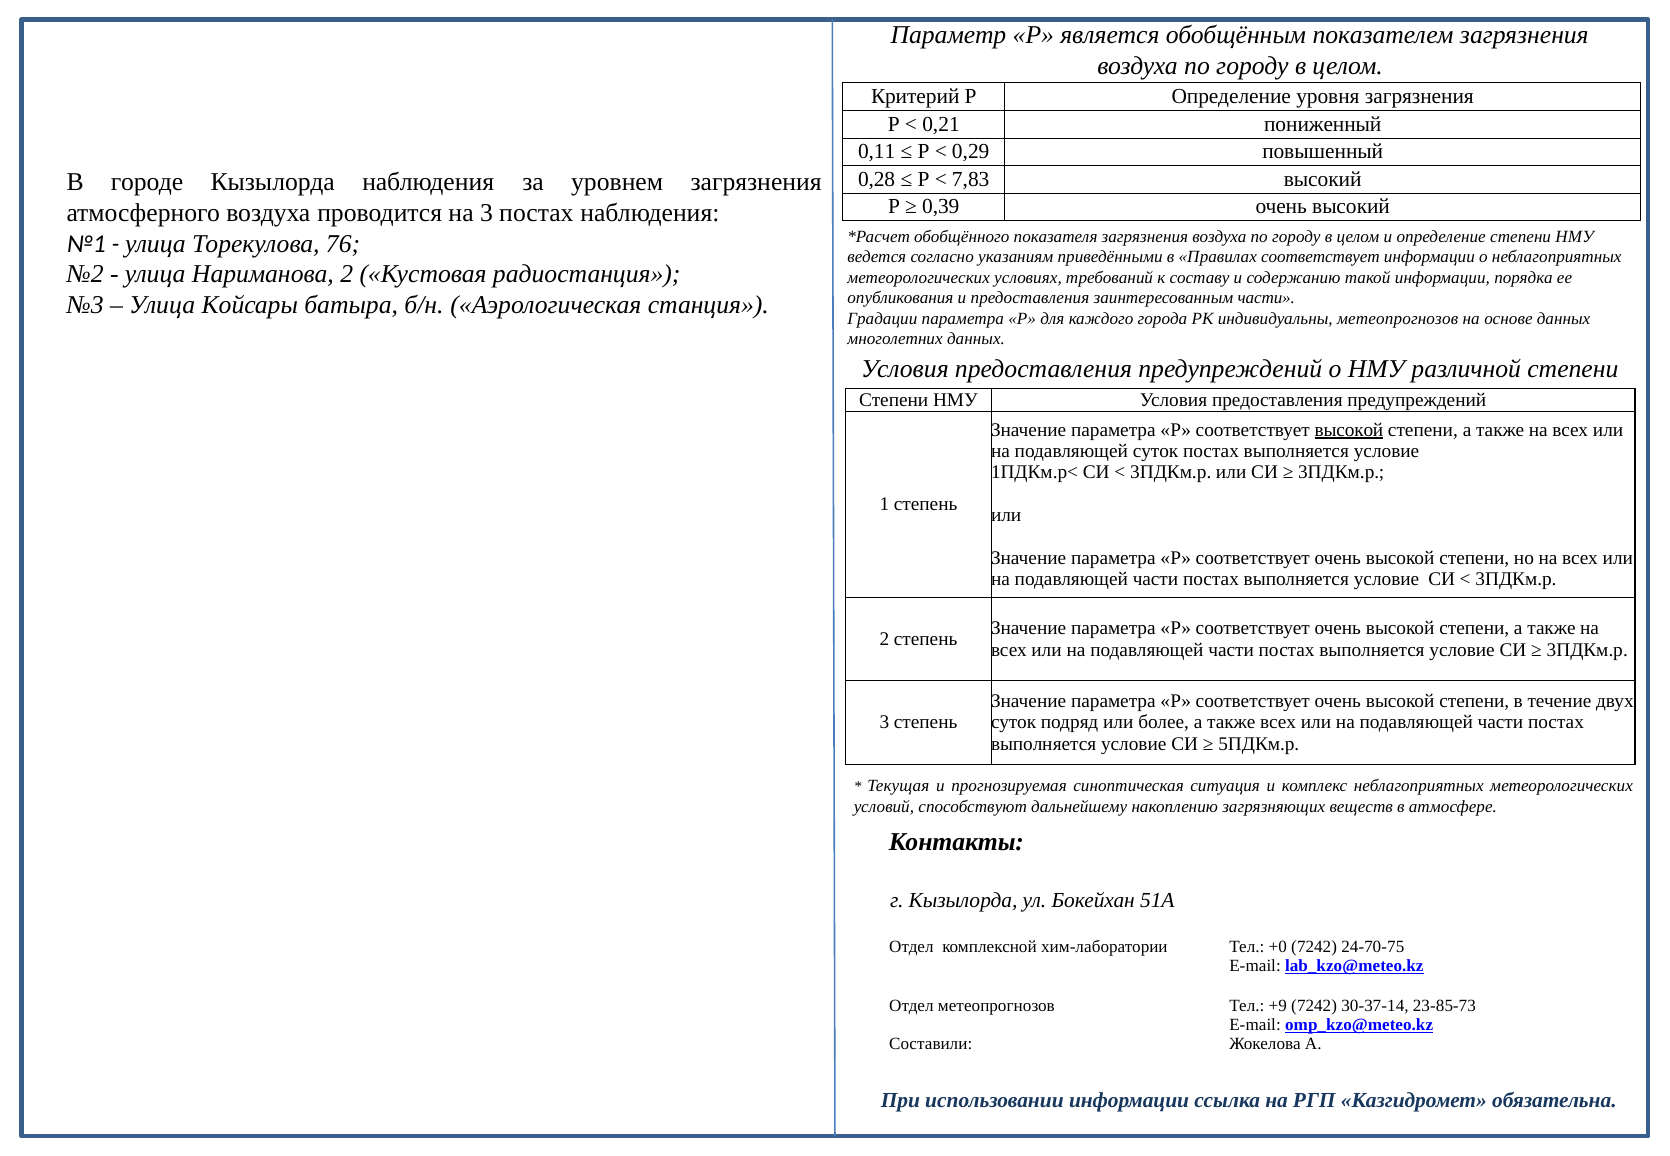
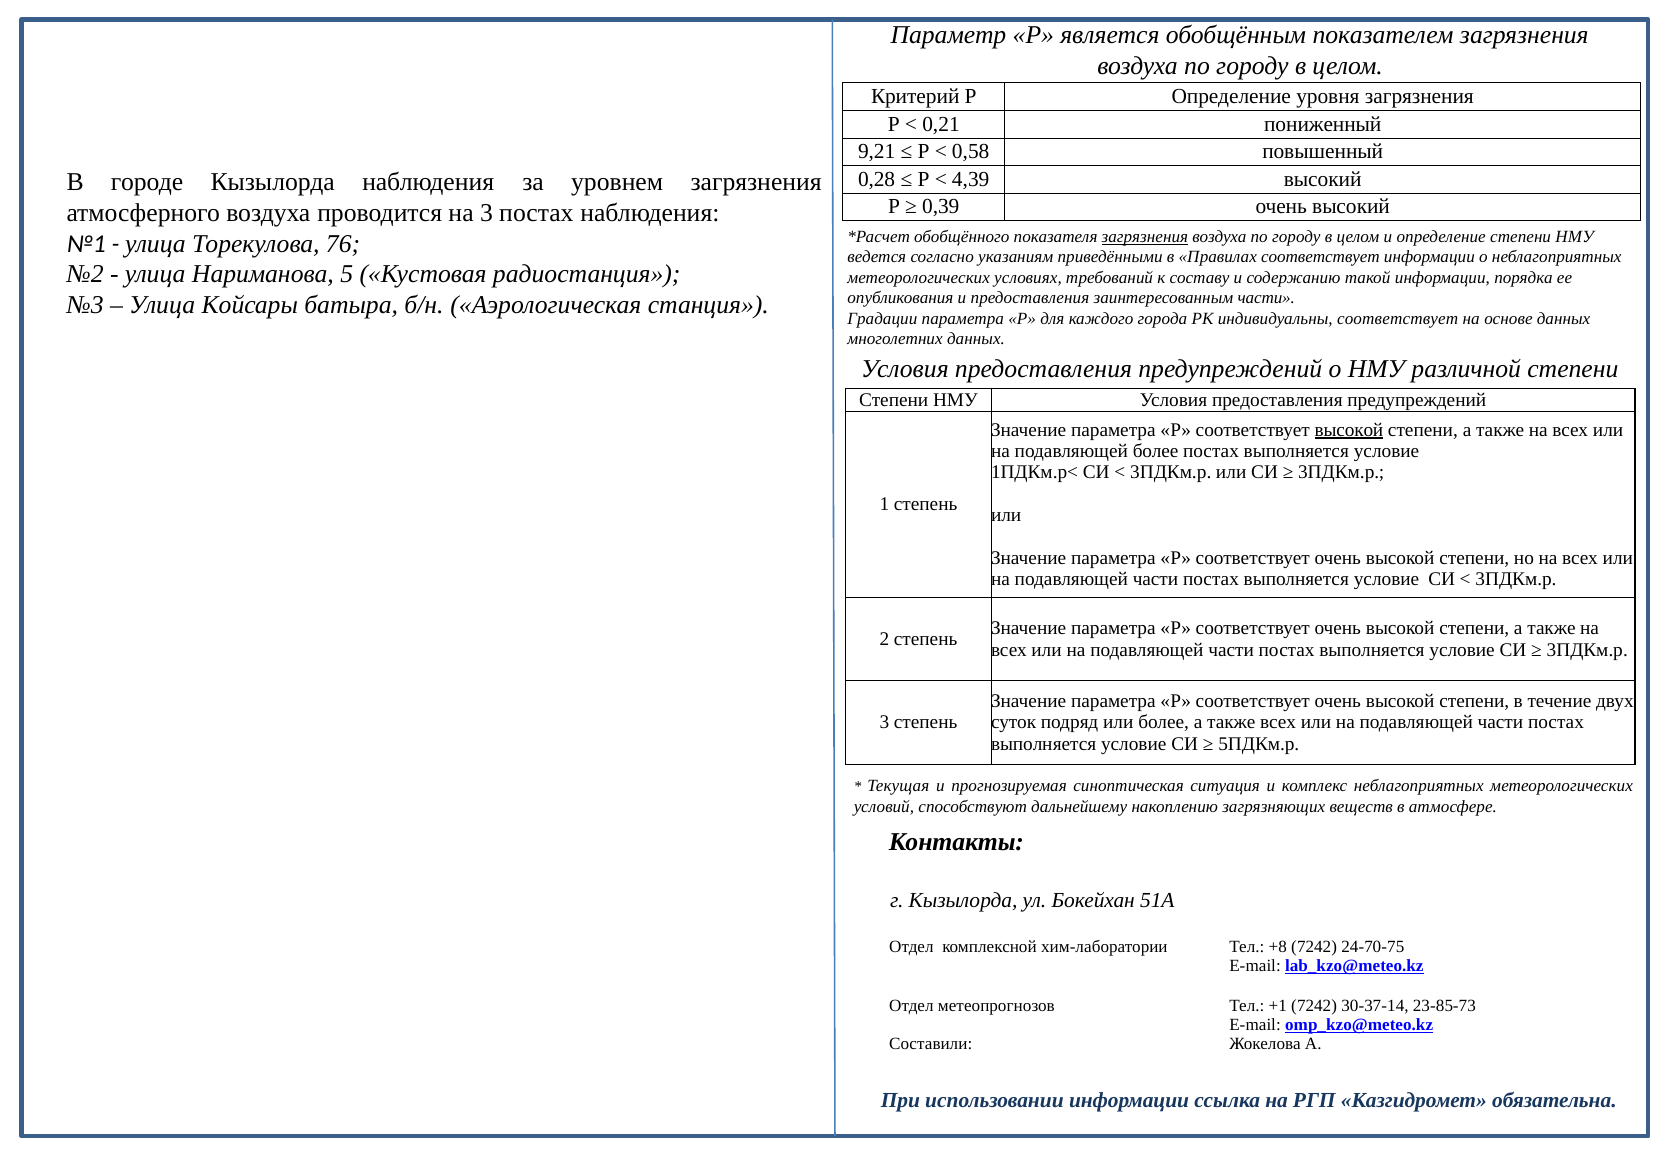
0,11: 0,11 -> 9,21 (877, 152)
0,29: 0,29 -> 0,58 (971, 152)
7,83: 7,83 -> 4,39 (971, 179)
загрязнения underline: none -> present (1145, 237)
Нариманова 2: 2 -> 5 (347, 274)
индивидуальны метеопрогнозов: метеопрогнозов -> соответствует (1398, 319)
подавляющей суток: суток -> более (1156, 451)
+0: +0 -> +8 (1278, 947)
+9: +9 -> +1 (1278, 1006)
